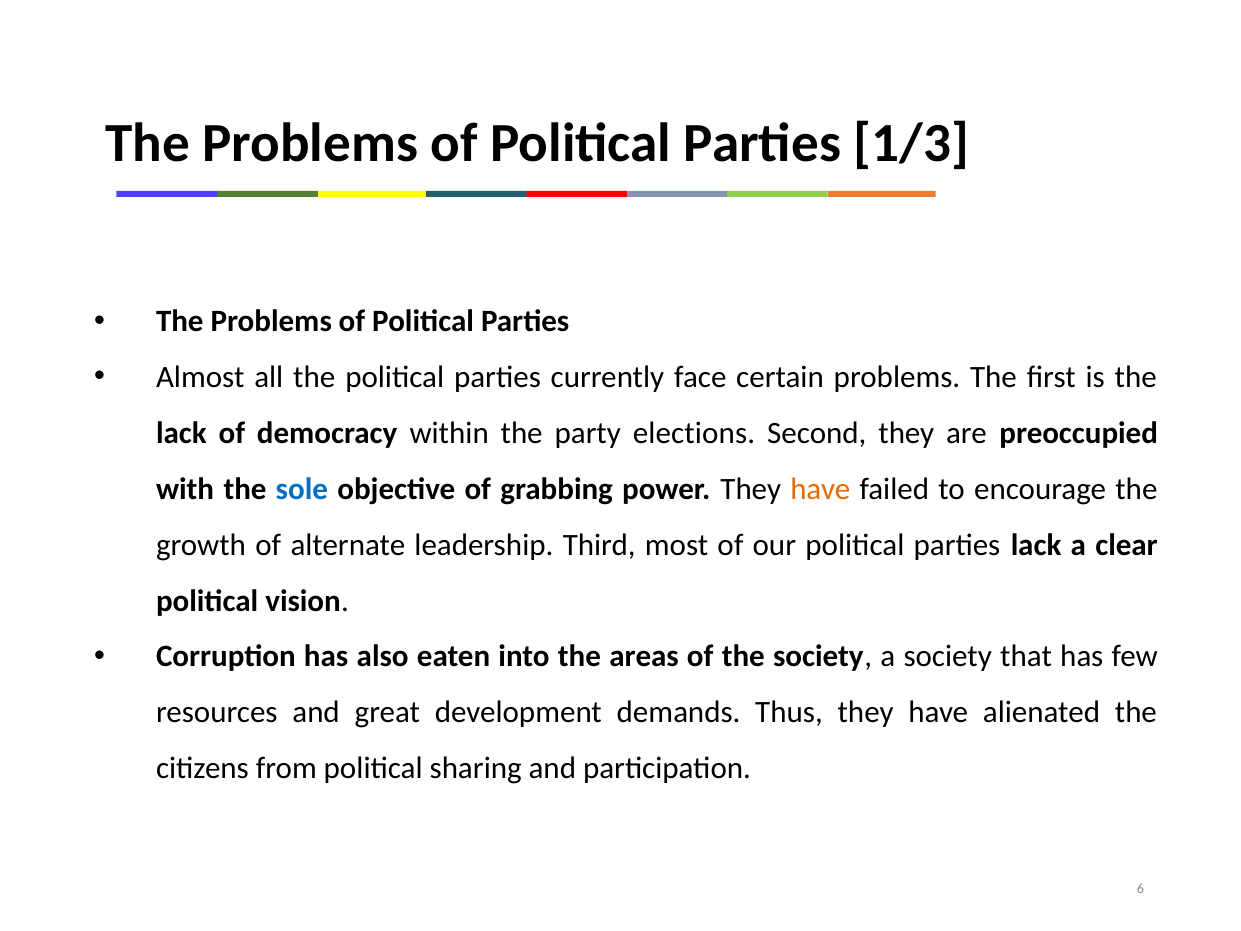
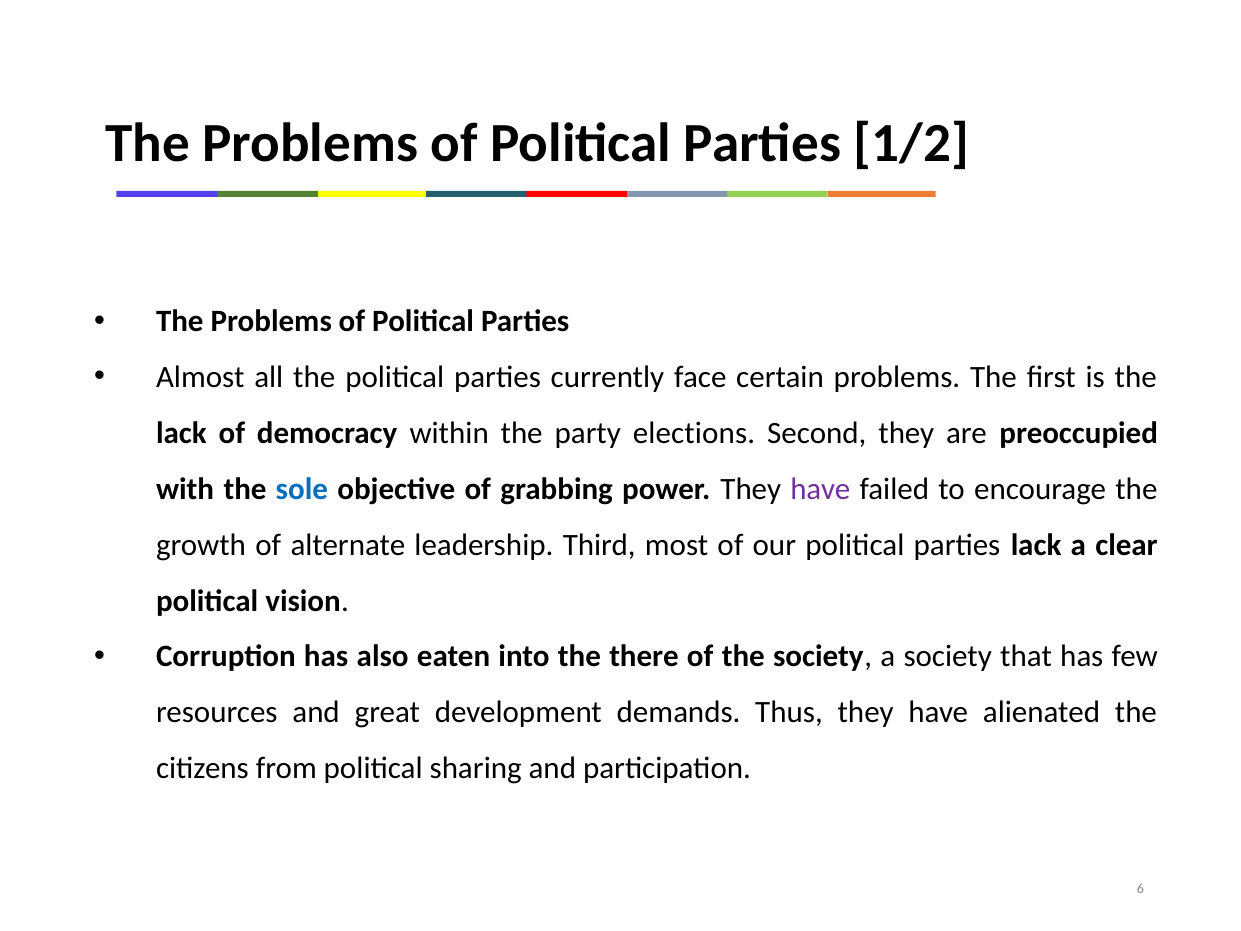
1/3: 1/3 -> 1/2 (911, 143)
have colour: orange -> purple (820, 489)
areas: areas -> there (644, 656)
